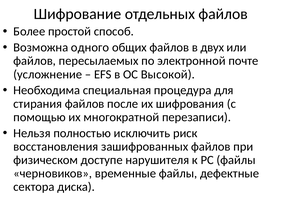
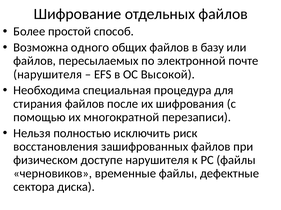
двух: двух -> базу (212, 48)
усложнение: усложнение -> нарушителя (48, 75)
